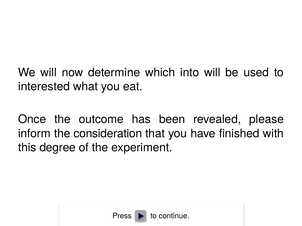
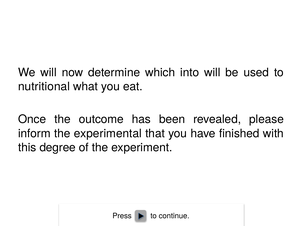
interested: interested -> nutritional (44, 87)
consideration: consideration -> experimental (108, 134)
